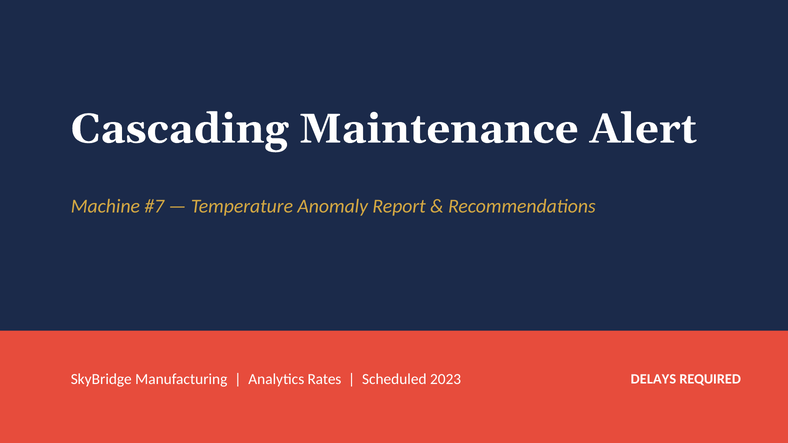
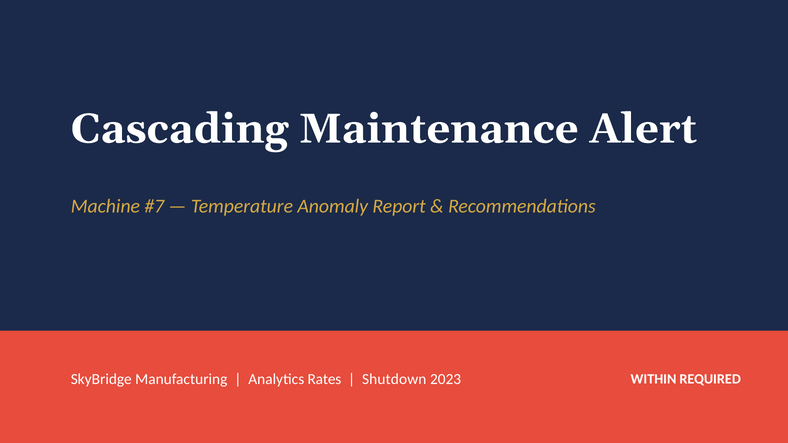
Scheduled: Scheduled -> Shutdown (394, 379)
DELAYS: DELAYS -> WITHIN (654, 379)
